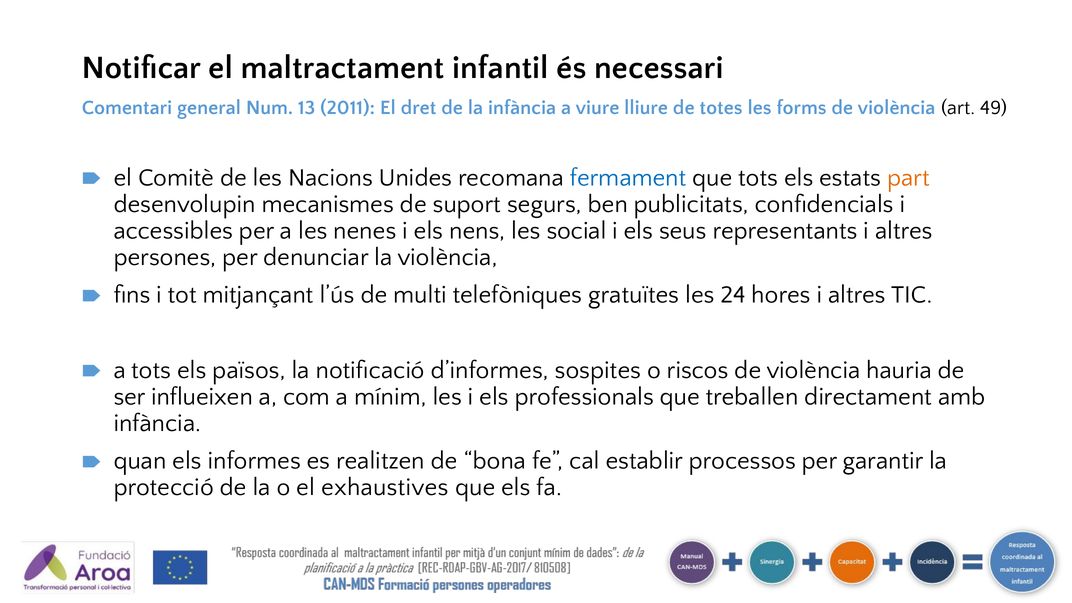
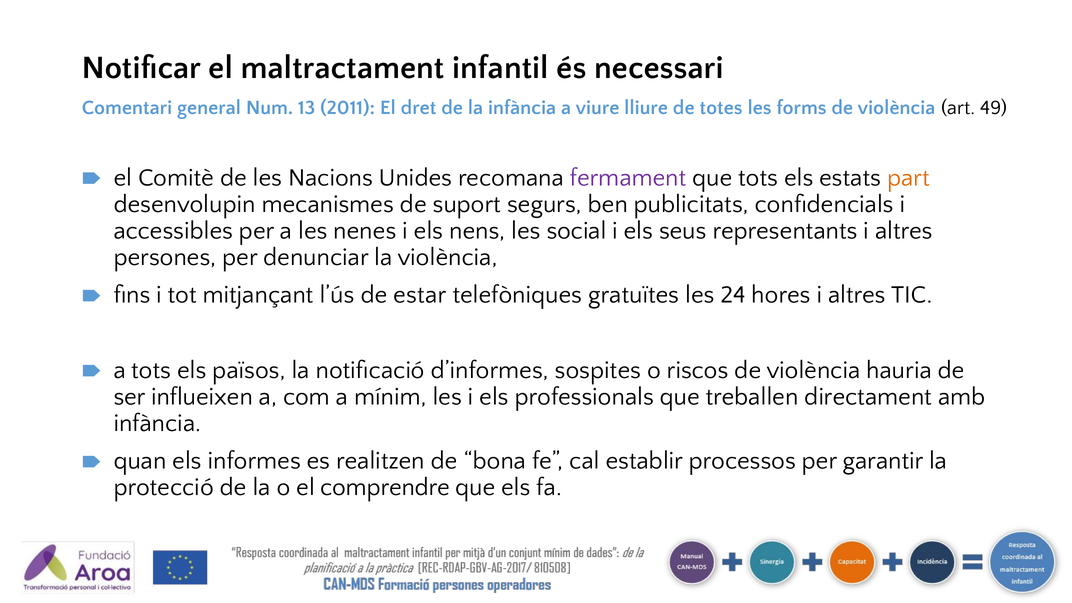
fermament colour: blue -> purple (628, 178)
multi: multi -> estar (420, 295)
exhaustives: exhaustives -> comprendre (385, 487)
